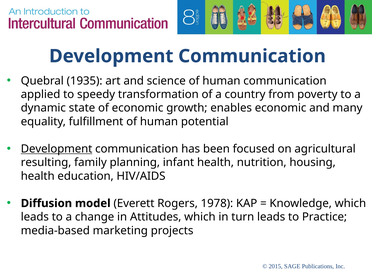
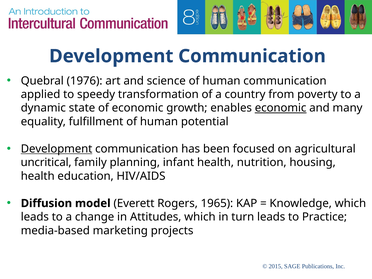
1935: 1935 -> 1976 (85, 81)
economic underline: none -> present (281, 108)
resulting: resulting -> uncritical (46, 162)
1978: 1978 -> 1965 (217, 203)
